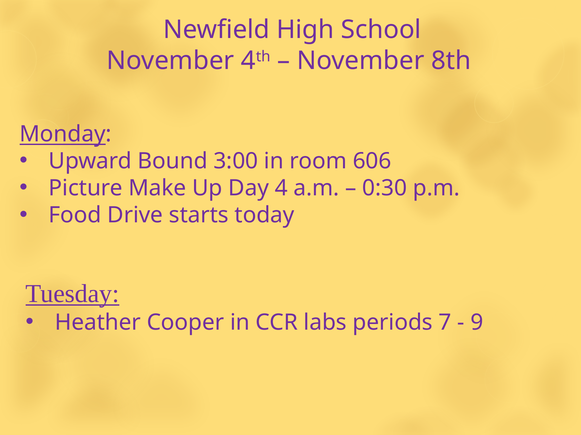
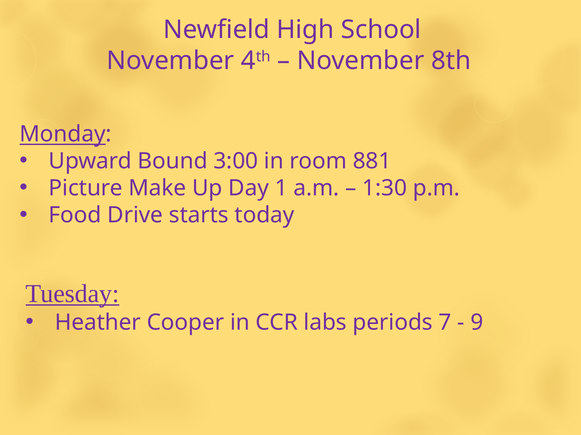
606: 606 -> 881 (372, 161)
4: 4 -> 1 (281, 188)
0:30: 0:30 -> 1:30 (385, 188)
